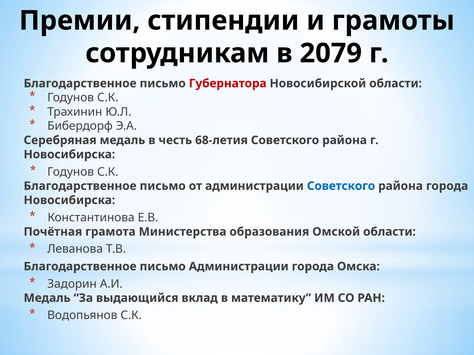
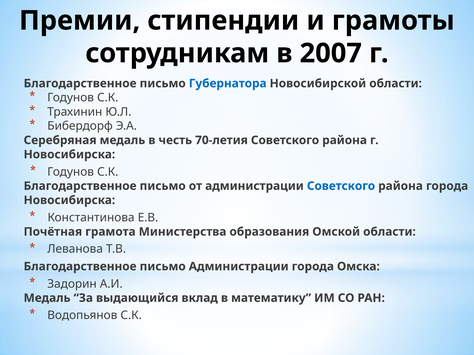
2079: 2079 -> 2007 (331, 53)
Губернатора colour: red -> blue (228, 84)
68-летия: 68-летия -> 70-летия (221, 140)
